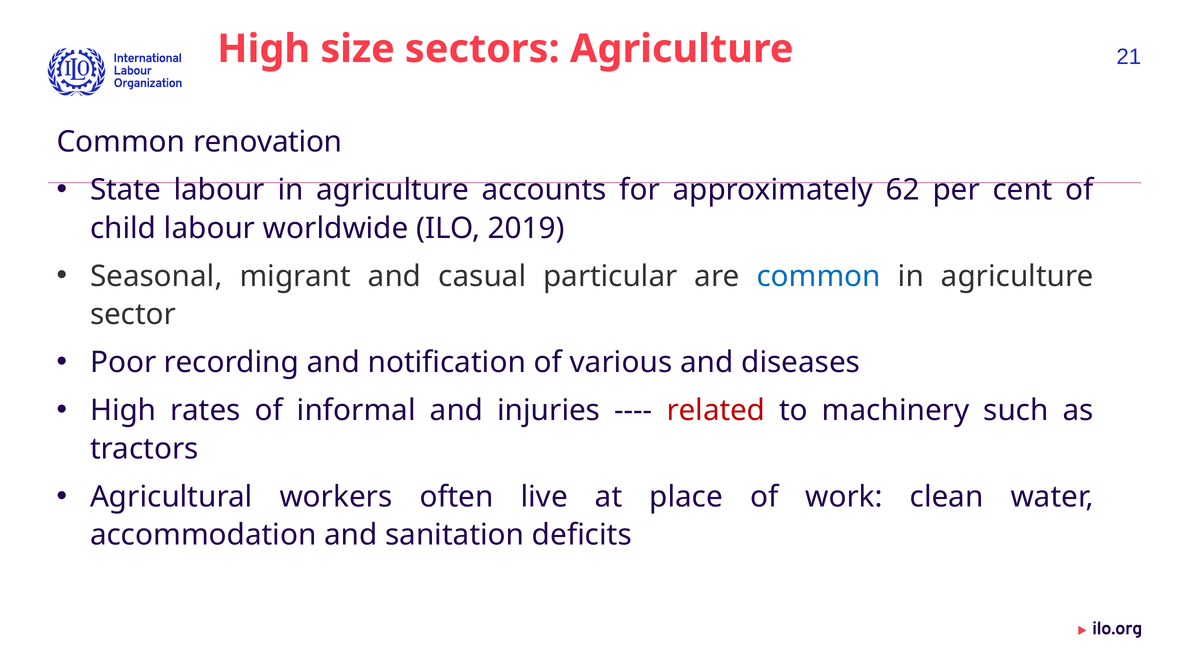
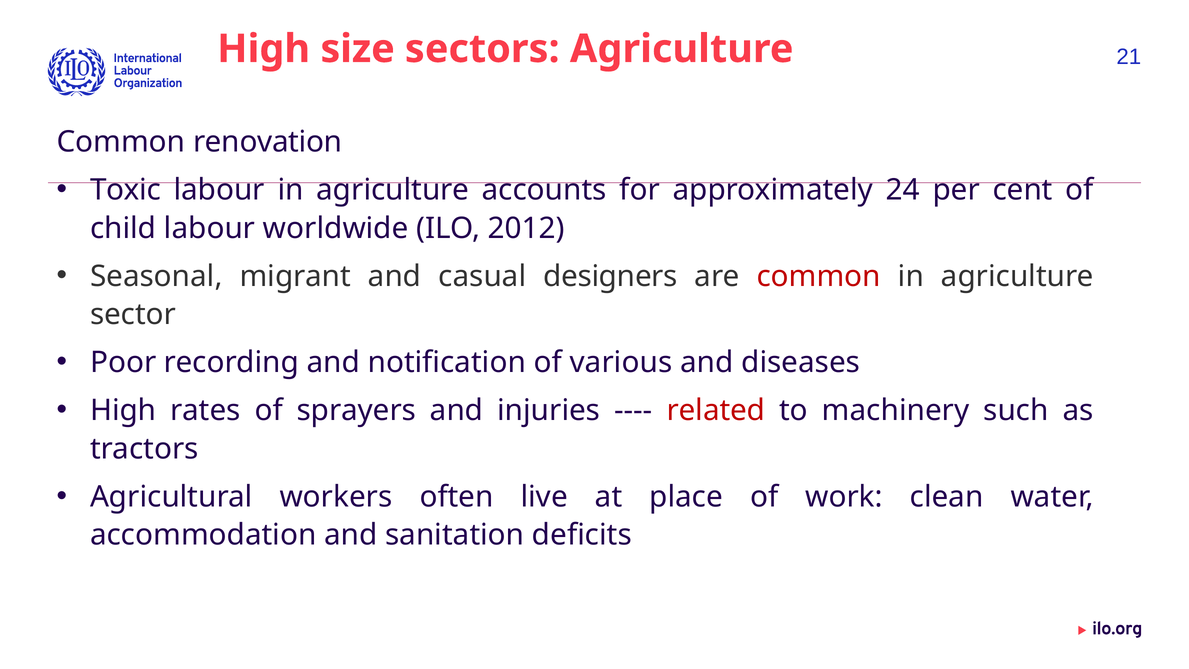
State: State -> Toxic (126, 190)
62: 62 -> 24 (903, 190)
2019: 2019 -> 2012 (526, 228)
particular: particular -> designers (610, 276)
common colour: blue -> red (819, 276)
informal: informal -> sprayers (356, 411)
